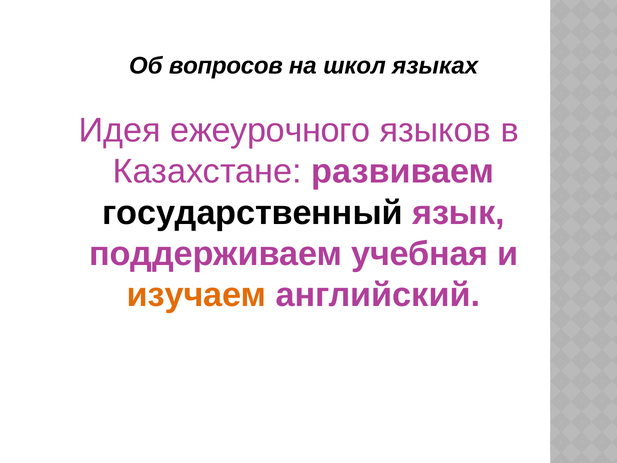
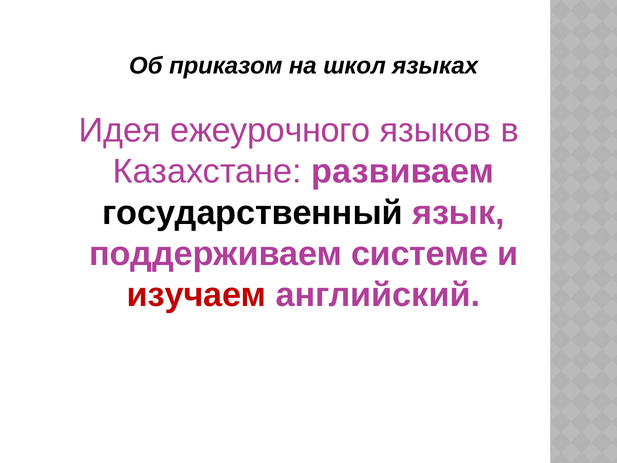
вопросов: вопросов -> приказом (226, 66)
учебная: учебная -> системе (420, 254)
изучаем colour: orange -> red (197, 295)
